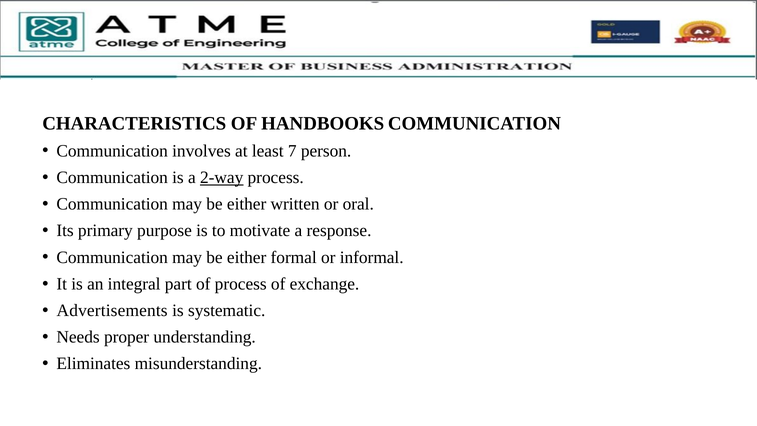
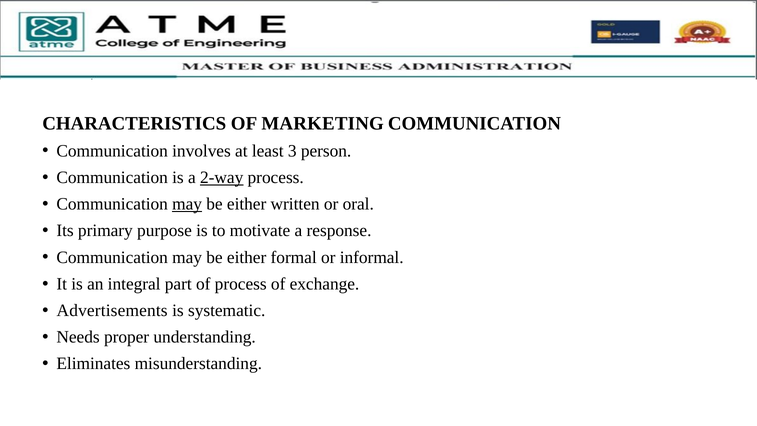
HANDBOOKS: HANDBOOKS -> MARKETING (323, 123)
7: 7 -> 3 (292, 151)
may underline: none -> present (187, 204)
